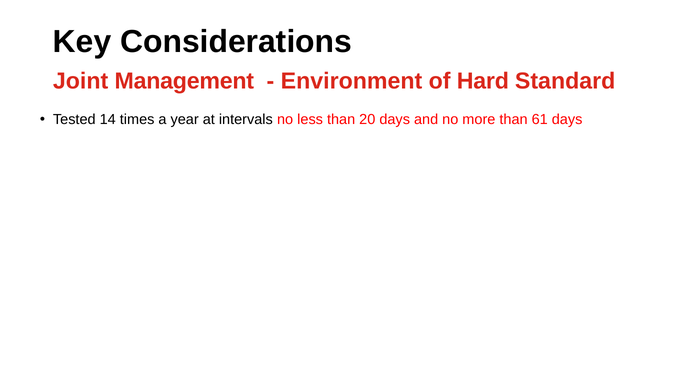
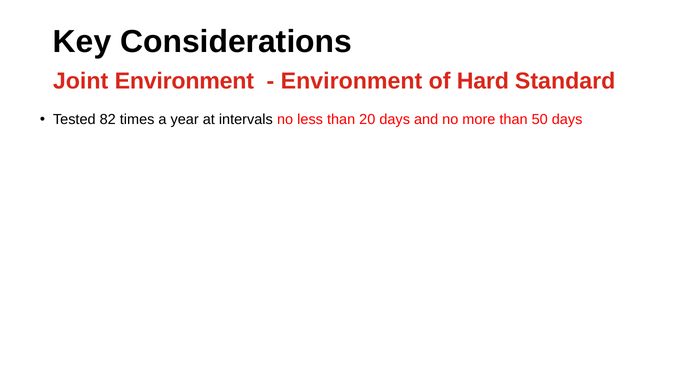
Joint Management: Management -> Environment (184, 81)
14: 14 -> 82 (108, 120)
61: 61 -> 50 (540, 120)
